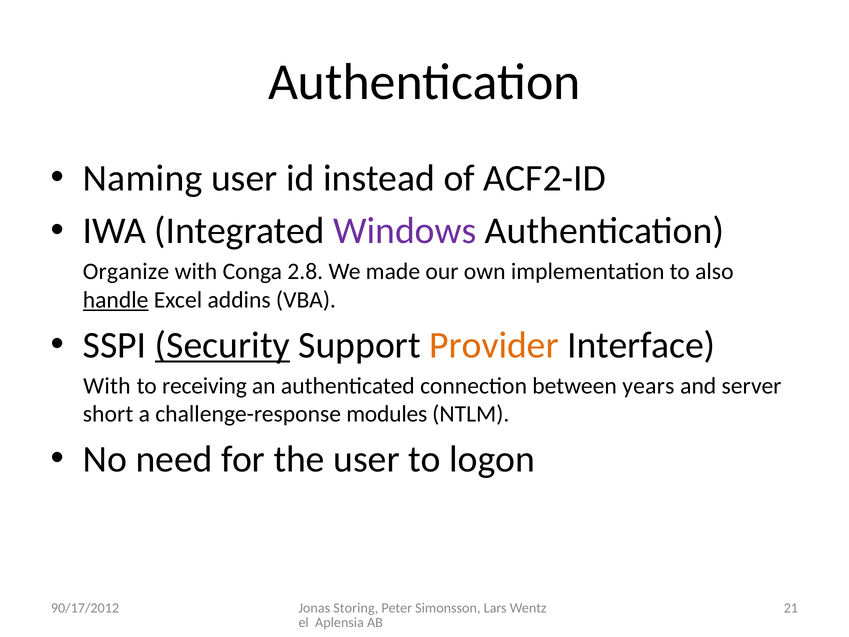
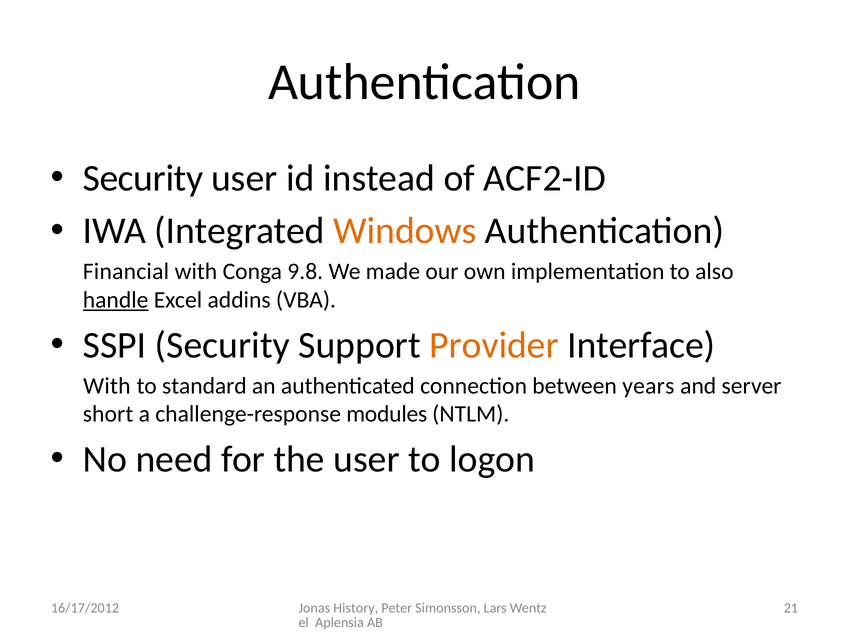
Naming: Naming -> Security (143, 178)
Windows colour: purple -> orange (405, 231)
Organize: Organize -> Financial (126, 271)
2.8: 2.8 -> 9.8 (305, 271)
Security underline: present -> none (222, 345)
receiving: receiving -> standard (204, 386)
Storing: Storing -> History (356, 608)
90/17/2012: 90/17/2012 -> 16/17/2012 (85, 608)
